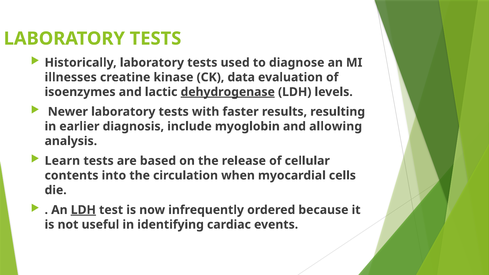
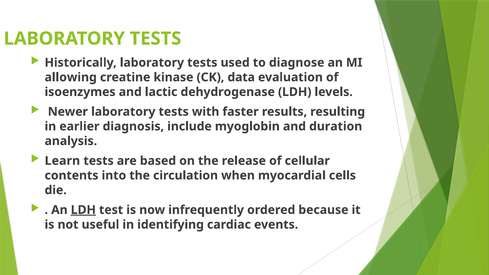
illnesses: illnesses -> allowing (71, 77)
dehydrogenase underline: present -> none (228, 92)
allowing: allowing -> duration (336, 126)
